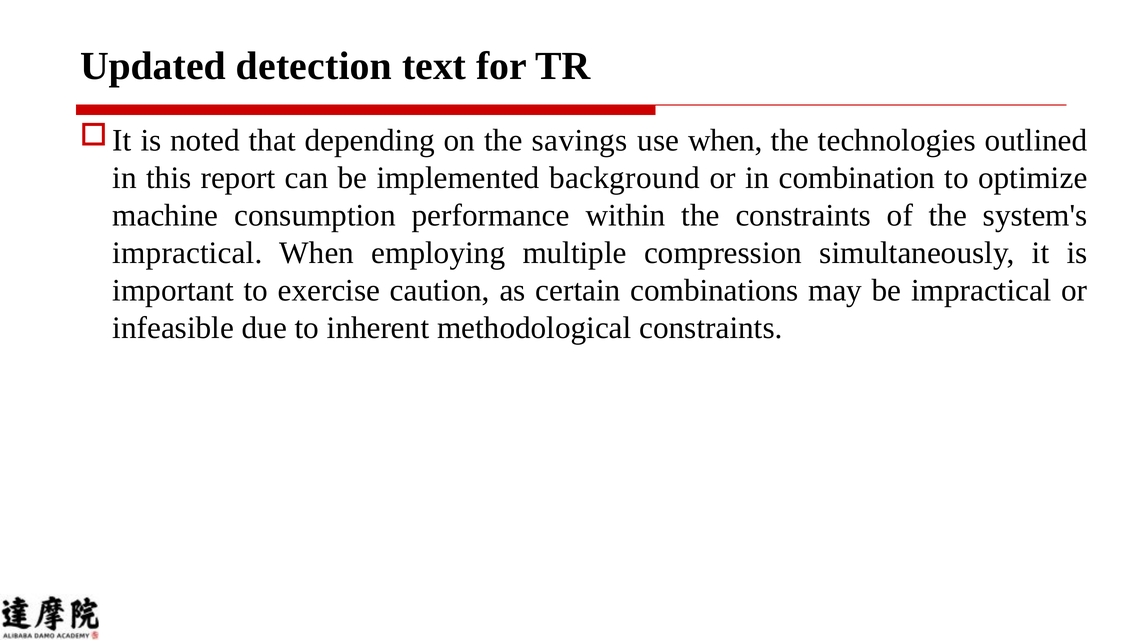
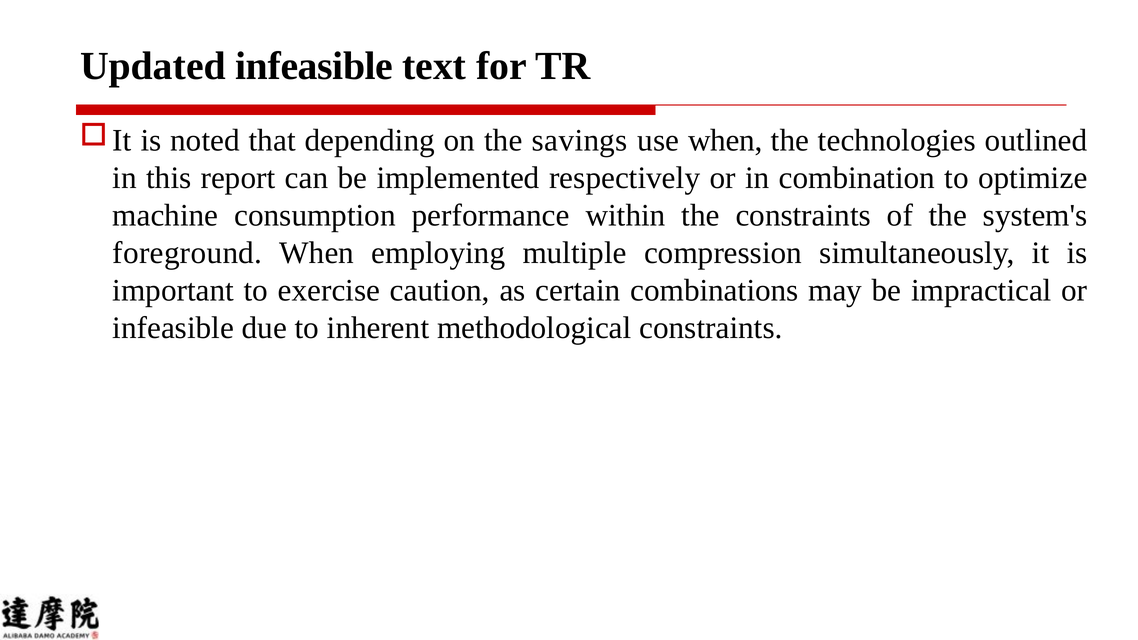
Updated detection: detection -> infeasible (314, 66)
background: background -> respectively (625, 178)
impractical: impractical -> foreground (187, 253)
